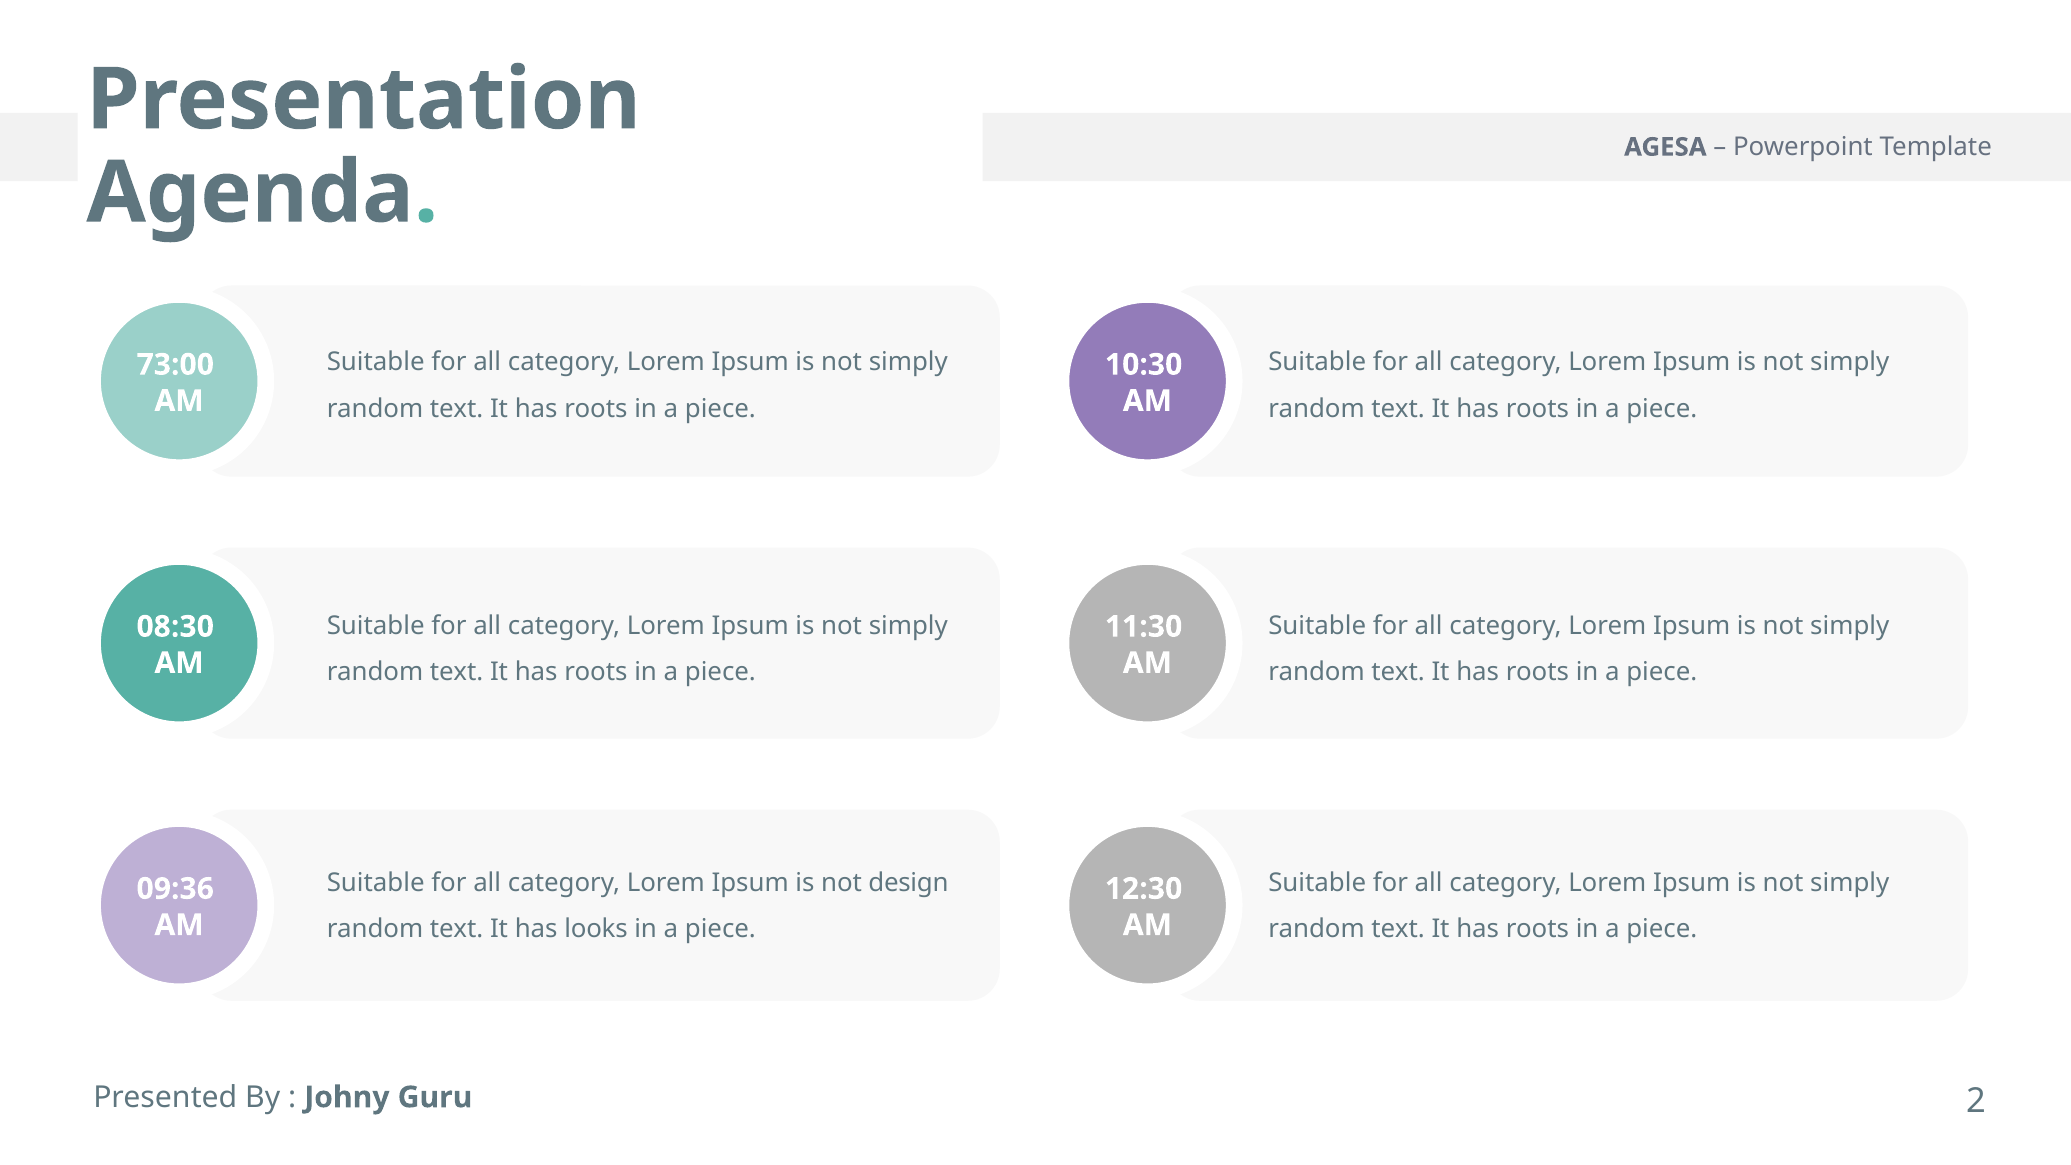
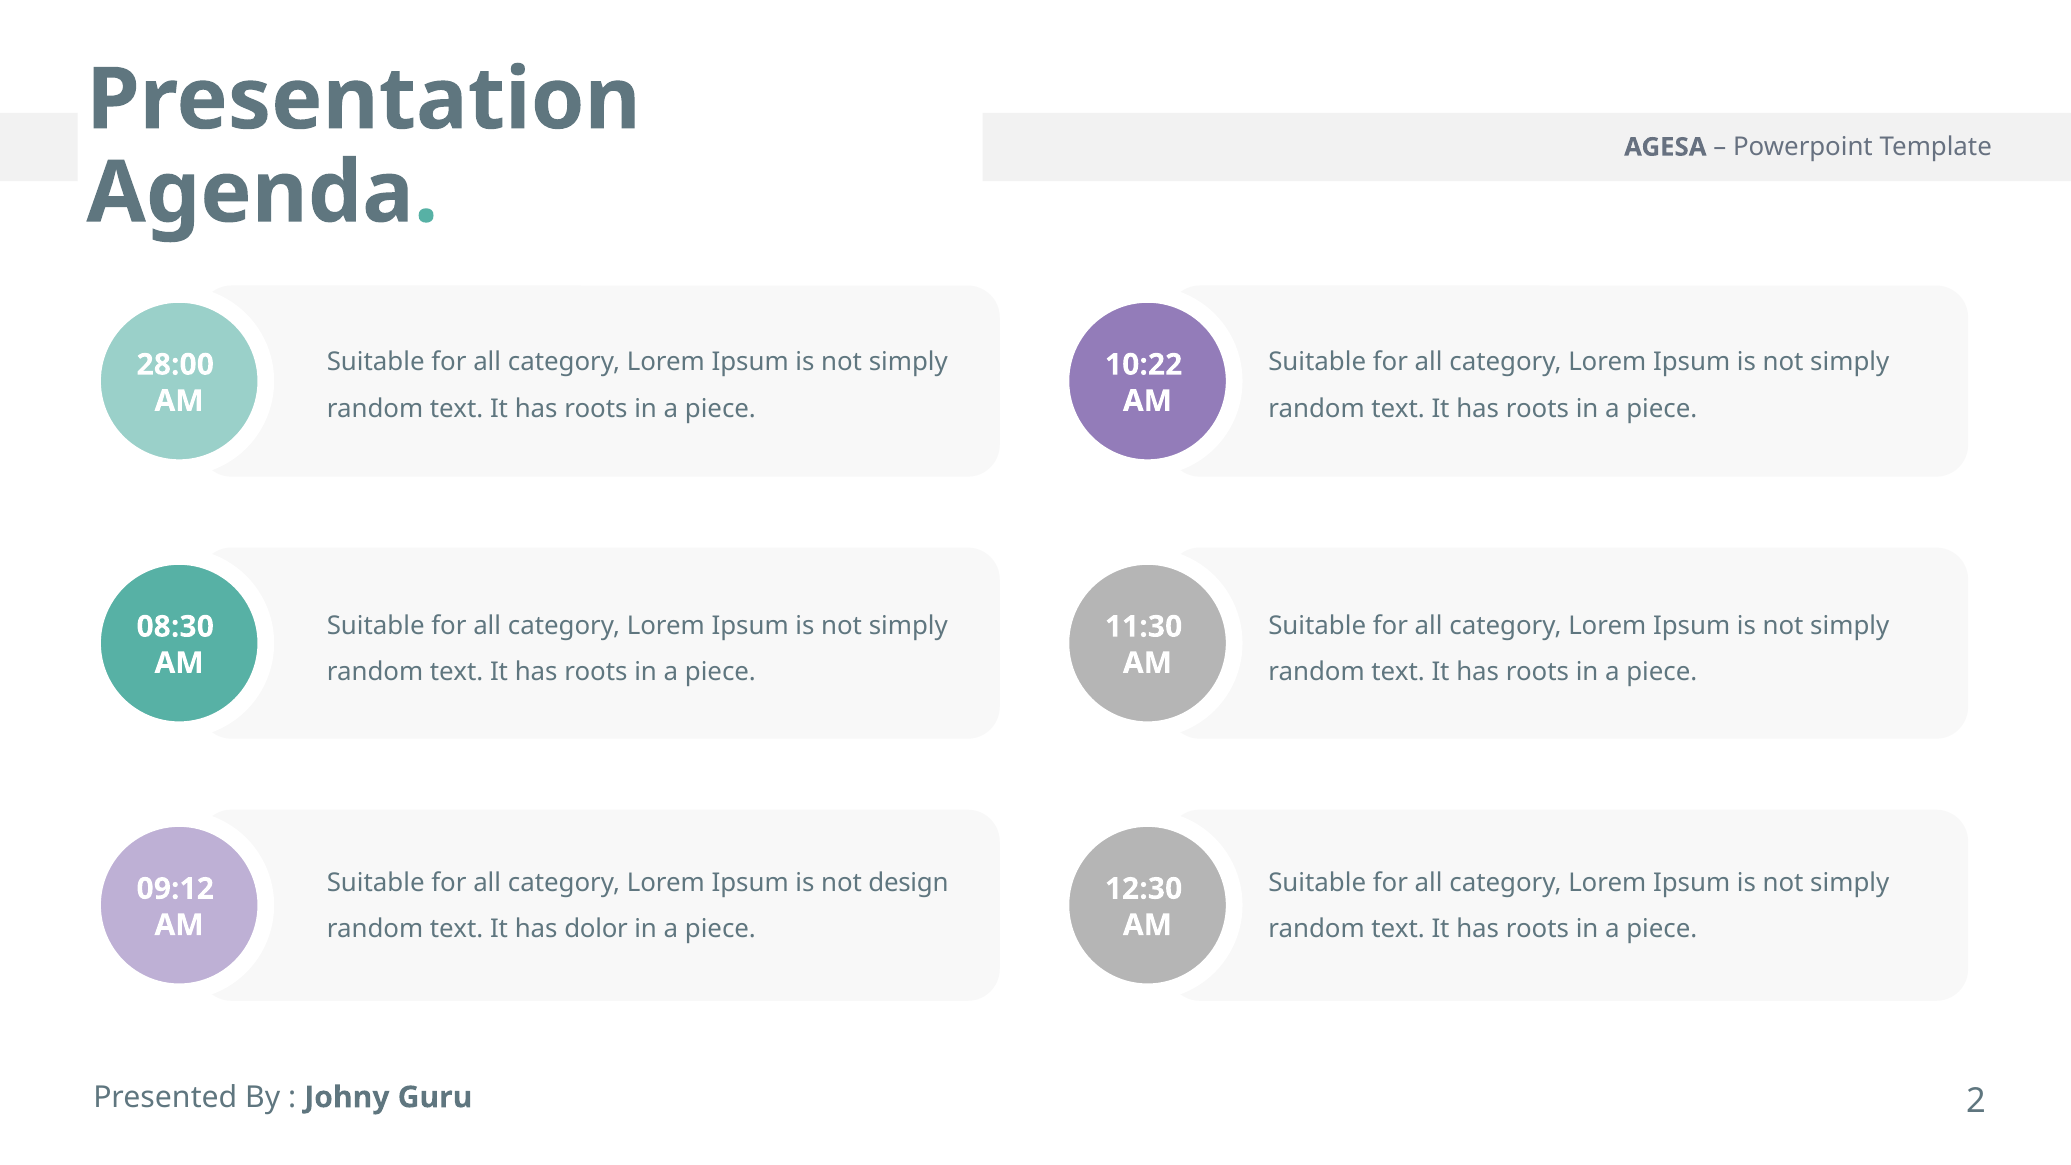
73:00: 73:00 -> 28:00 (175, 365)
10:30: 10:30 -> 10:22 (1144, 365)
09:36: 09:36 -> 09:12 (175, 889)
looks: looks -> dolor (596, 929)
